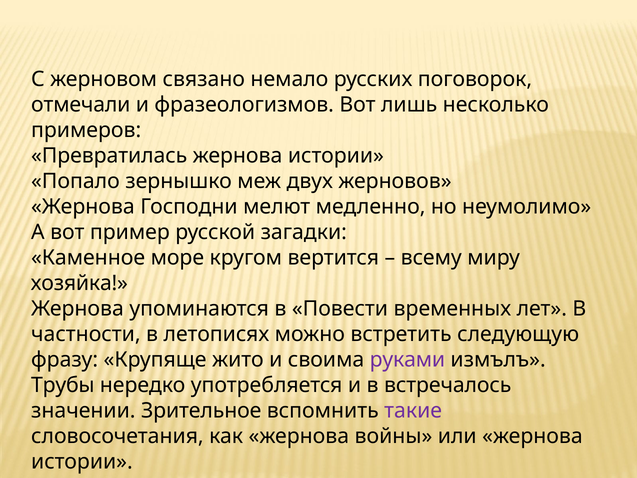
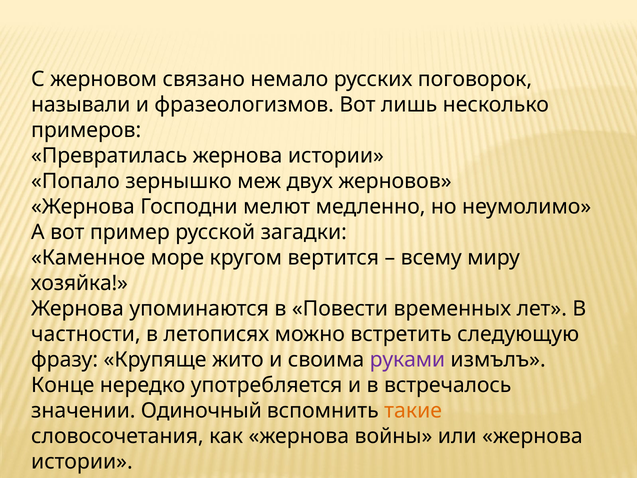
отмечали: отмечали -> называли (81, 105)
Трубы: Трубы -> Конце (63, 385)
Зрительное: Зрительное -> Одиночный (201, 411)
такие colour: purple -> orange (413, 411)
